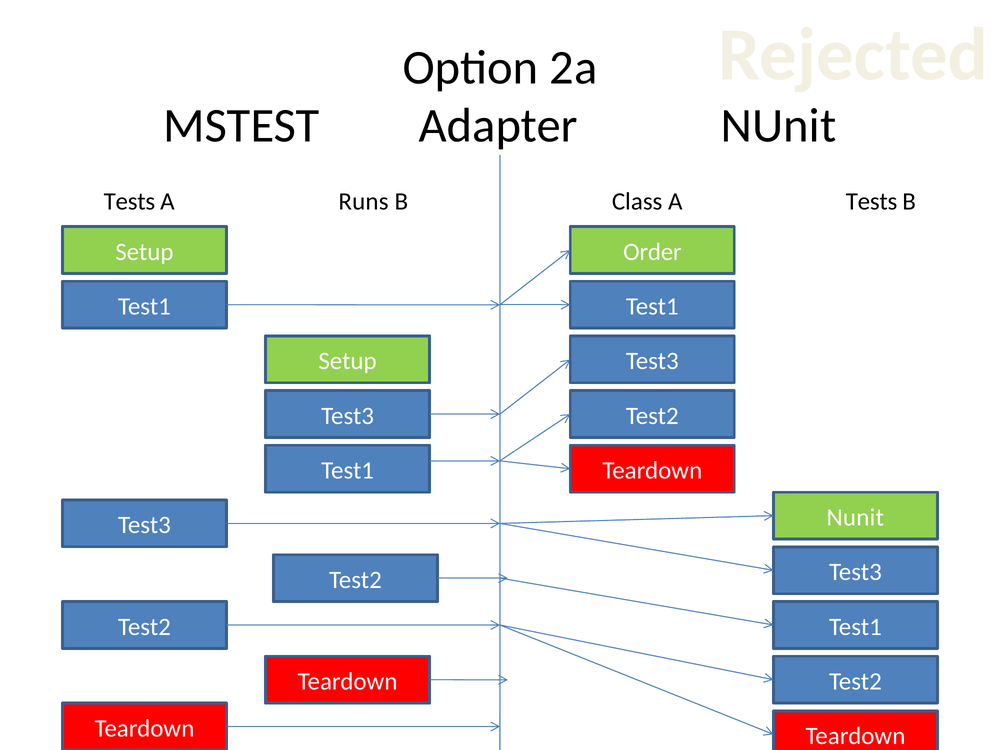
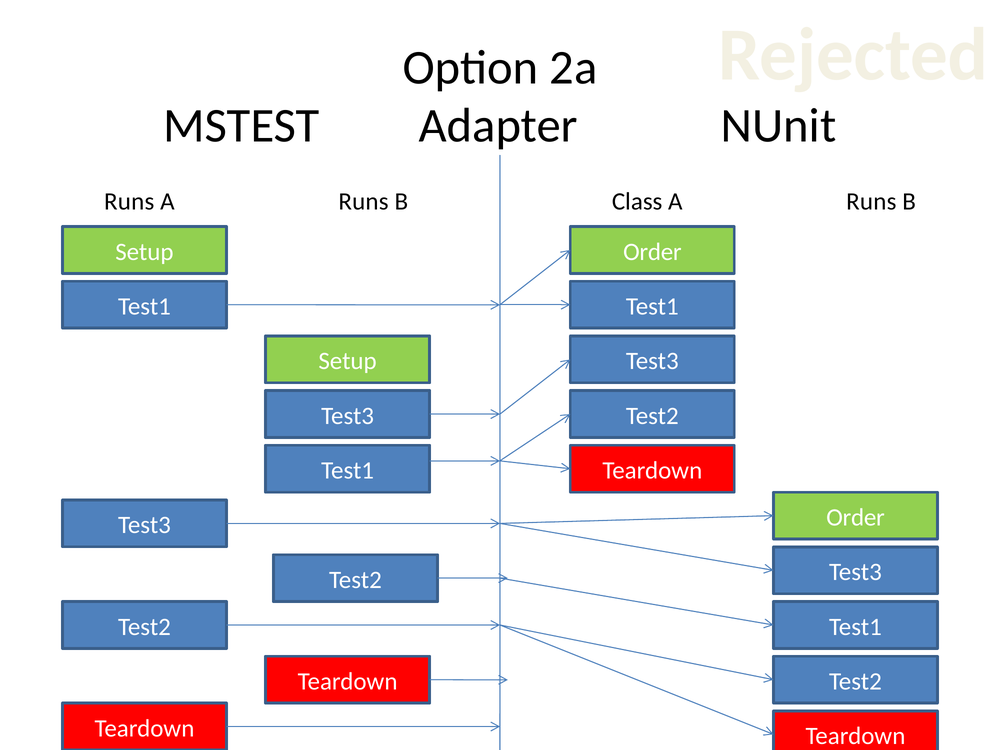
Tests: Tests -> Runs (129, 201)
Class A Tests: Tests -> Runs (871, 201)
Nunit: Nunit -> Order (856, 517)
